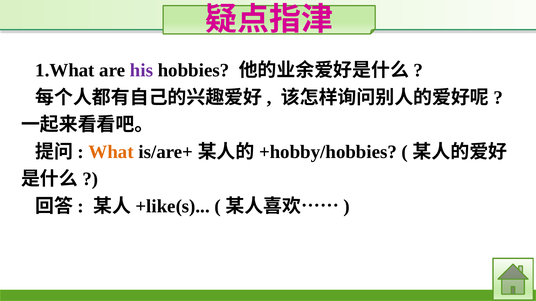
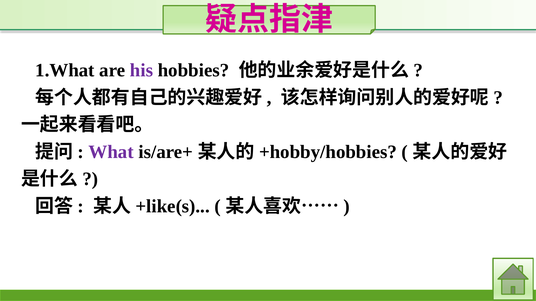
What colour: orange -> purple (111, 152)
